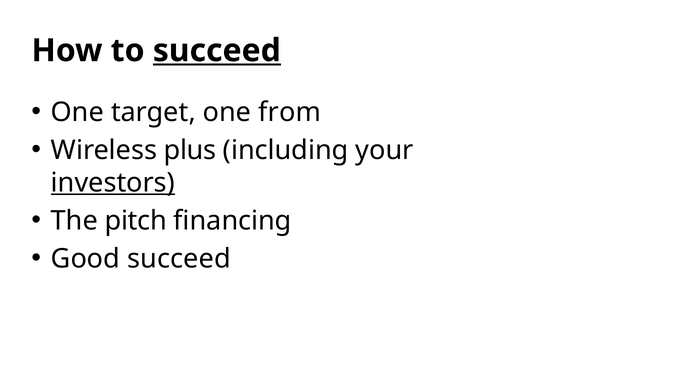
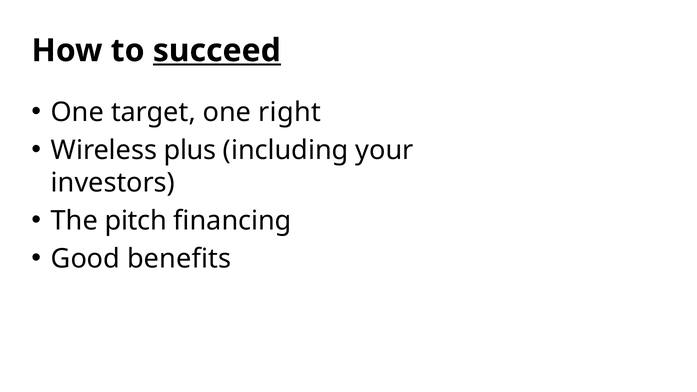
from: from -> right (290, 112)
investors underline: present -> none (113, 183)
Good succeed: succeed -> benefits (179, 259)
